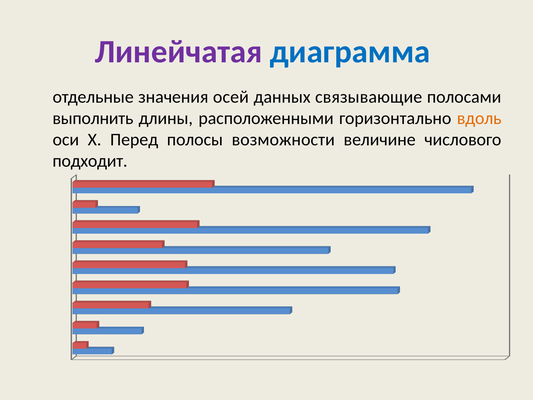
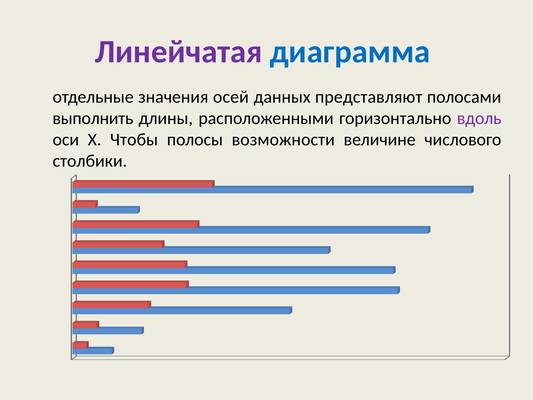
связывающие: связывающие -> представляют (369, 97)
вдоль colour: orange -> purple (479, 118)
Перед: Перед -> Чтобы (134, 140)
подходит: подходит -> столбики (90, 161)
